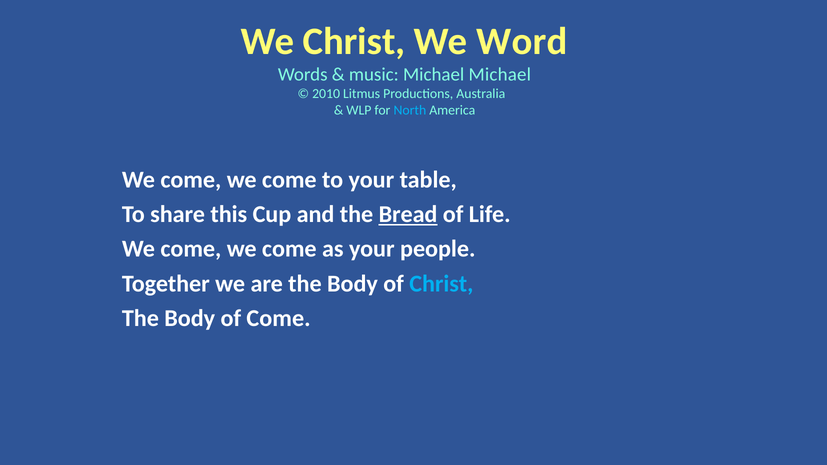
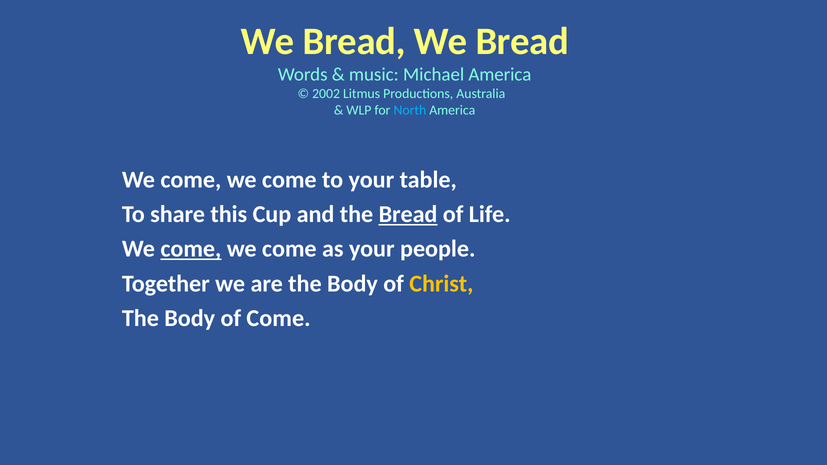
Christ: Christ -> Bread (354, 41)
Word: Word -> Bread (522, 41)
Michael Michael: Michael -> America (500, 75)
2010: 2010 -> 2002 (326, 94)
come underline: none -> present (191, 249)
Christ colour: light blue -> yellow (441, 284)
